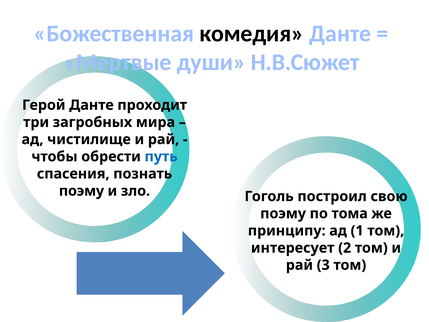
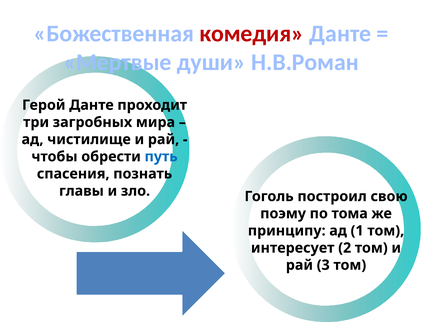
комедия colour: black -> red (252, 34)
Н.В.Сюжет: Н.В.Сюжет -> Н.В.Роман (305, 62)
поэму: поэму -> главы (81, 191)
